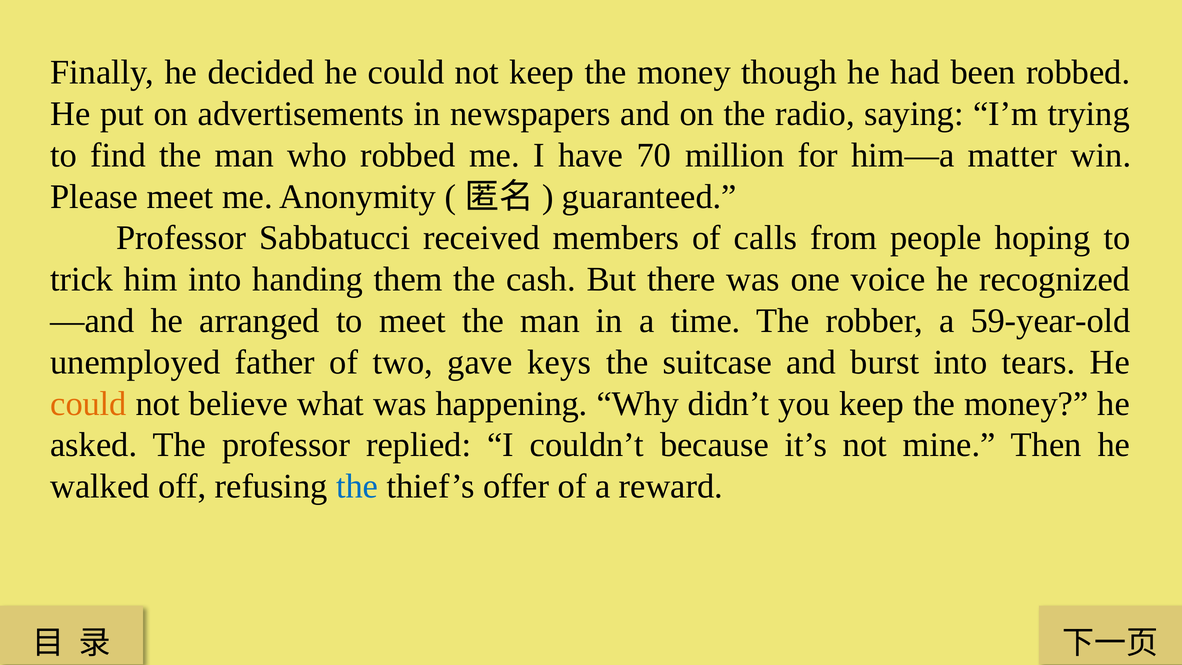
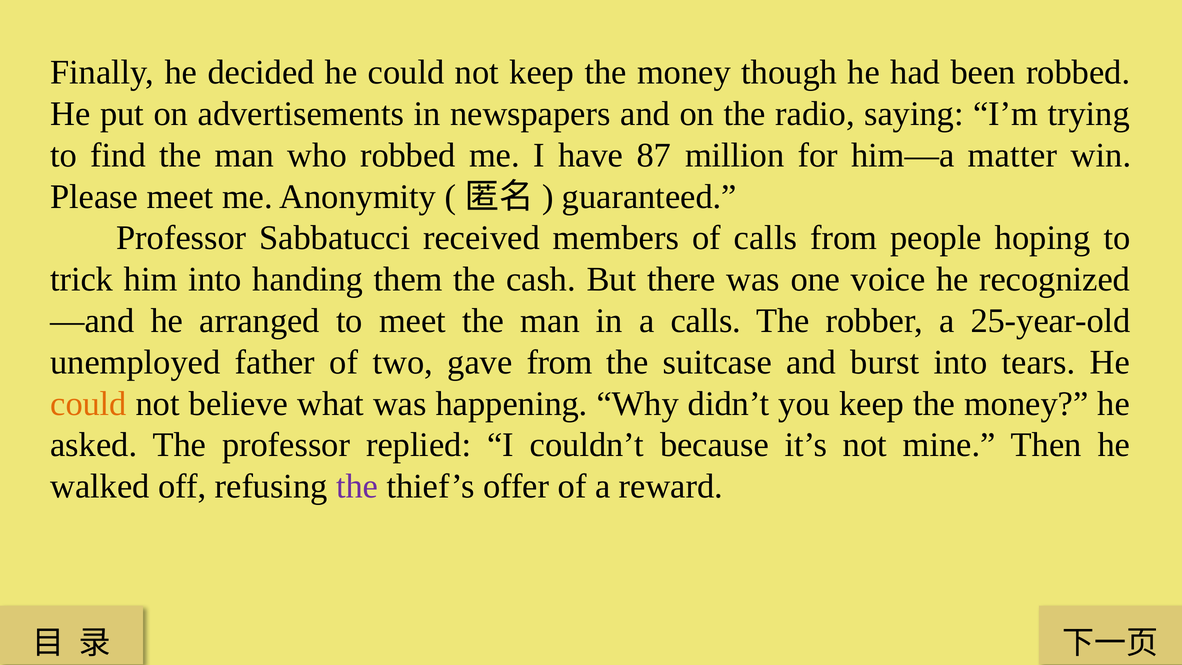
70: 70 -> 87 (654, 155)
a time: time -> calls (706, 321)
59-year-old: 59-year-old -> 25-year-old (1051, 321)
gave keys: keys -> from (560, 362)
the colour: blue -> purple (357, 486)
